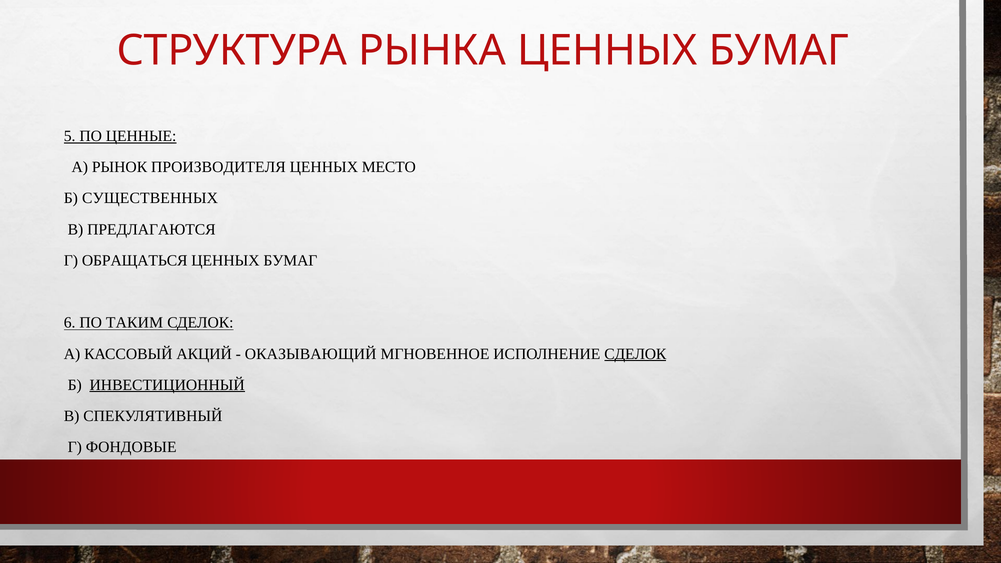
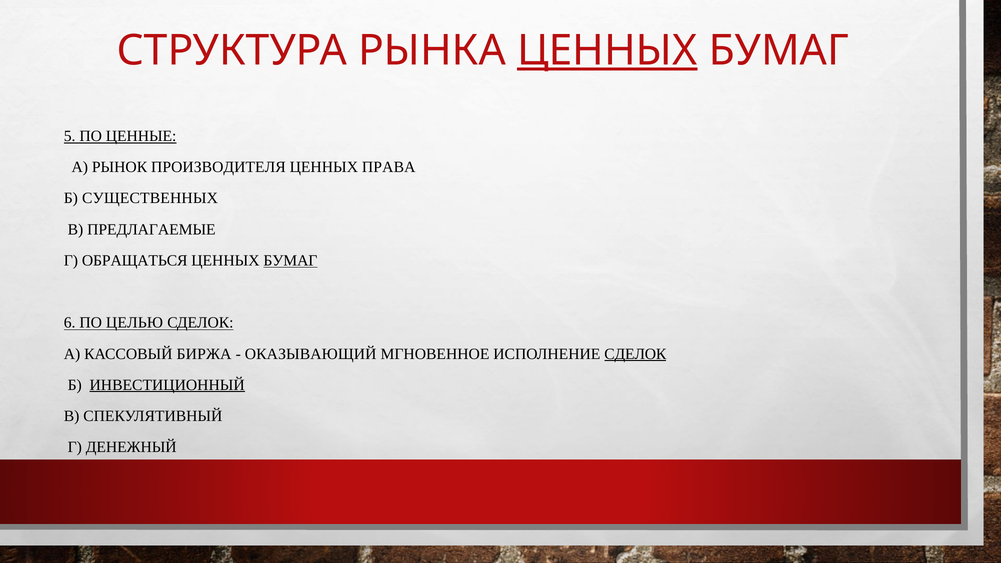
ЦЕННЫХ underline: none -> present (607, 51)
МЕСТО: МЕСТО -> ПРАВА (389, 167)
ПРЕДЛАГАЮТСЯ: ПРЕДЛАГАЮТСЯ -> ПРЕДЛАГАЕМЫЕ (151, 229)
БУМАГ underline: none -> present (290, 261)
ТАКИМ: ТАКИМ -> ЦЕЛЬЮ (135, 323)
АКЦИЙ: АКЦИЙ -> БИРЖА (204, 354)
ФОНДОВЫЕ: ФОНДОВЫЕ -> ДЕНЕЖНЫЙ (131, 447)
